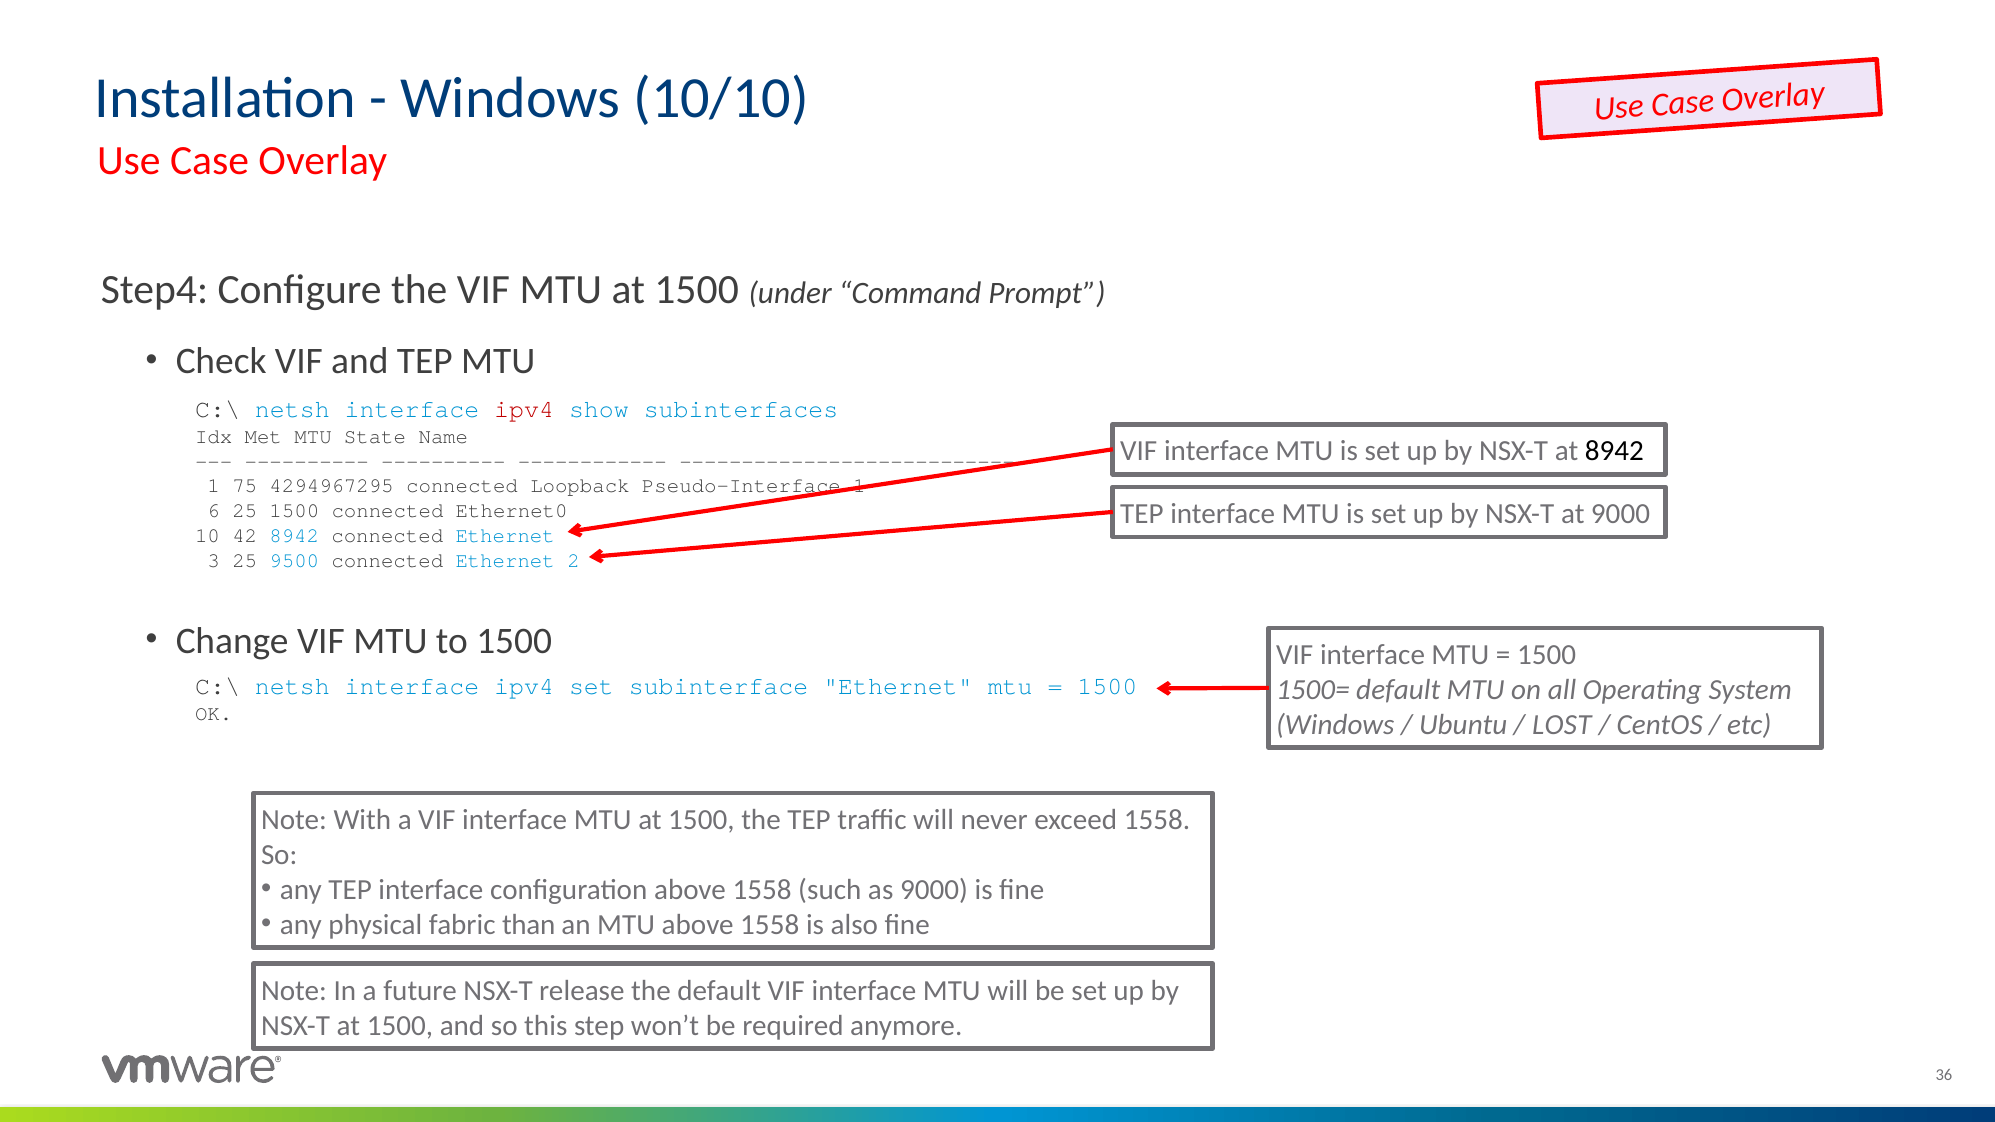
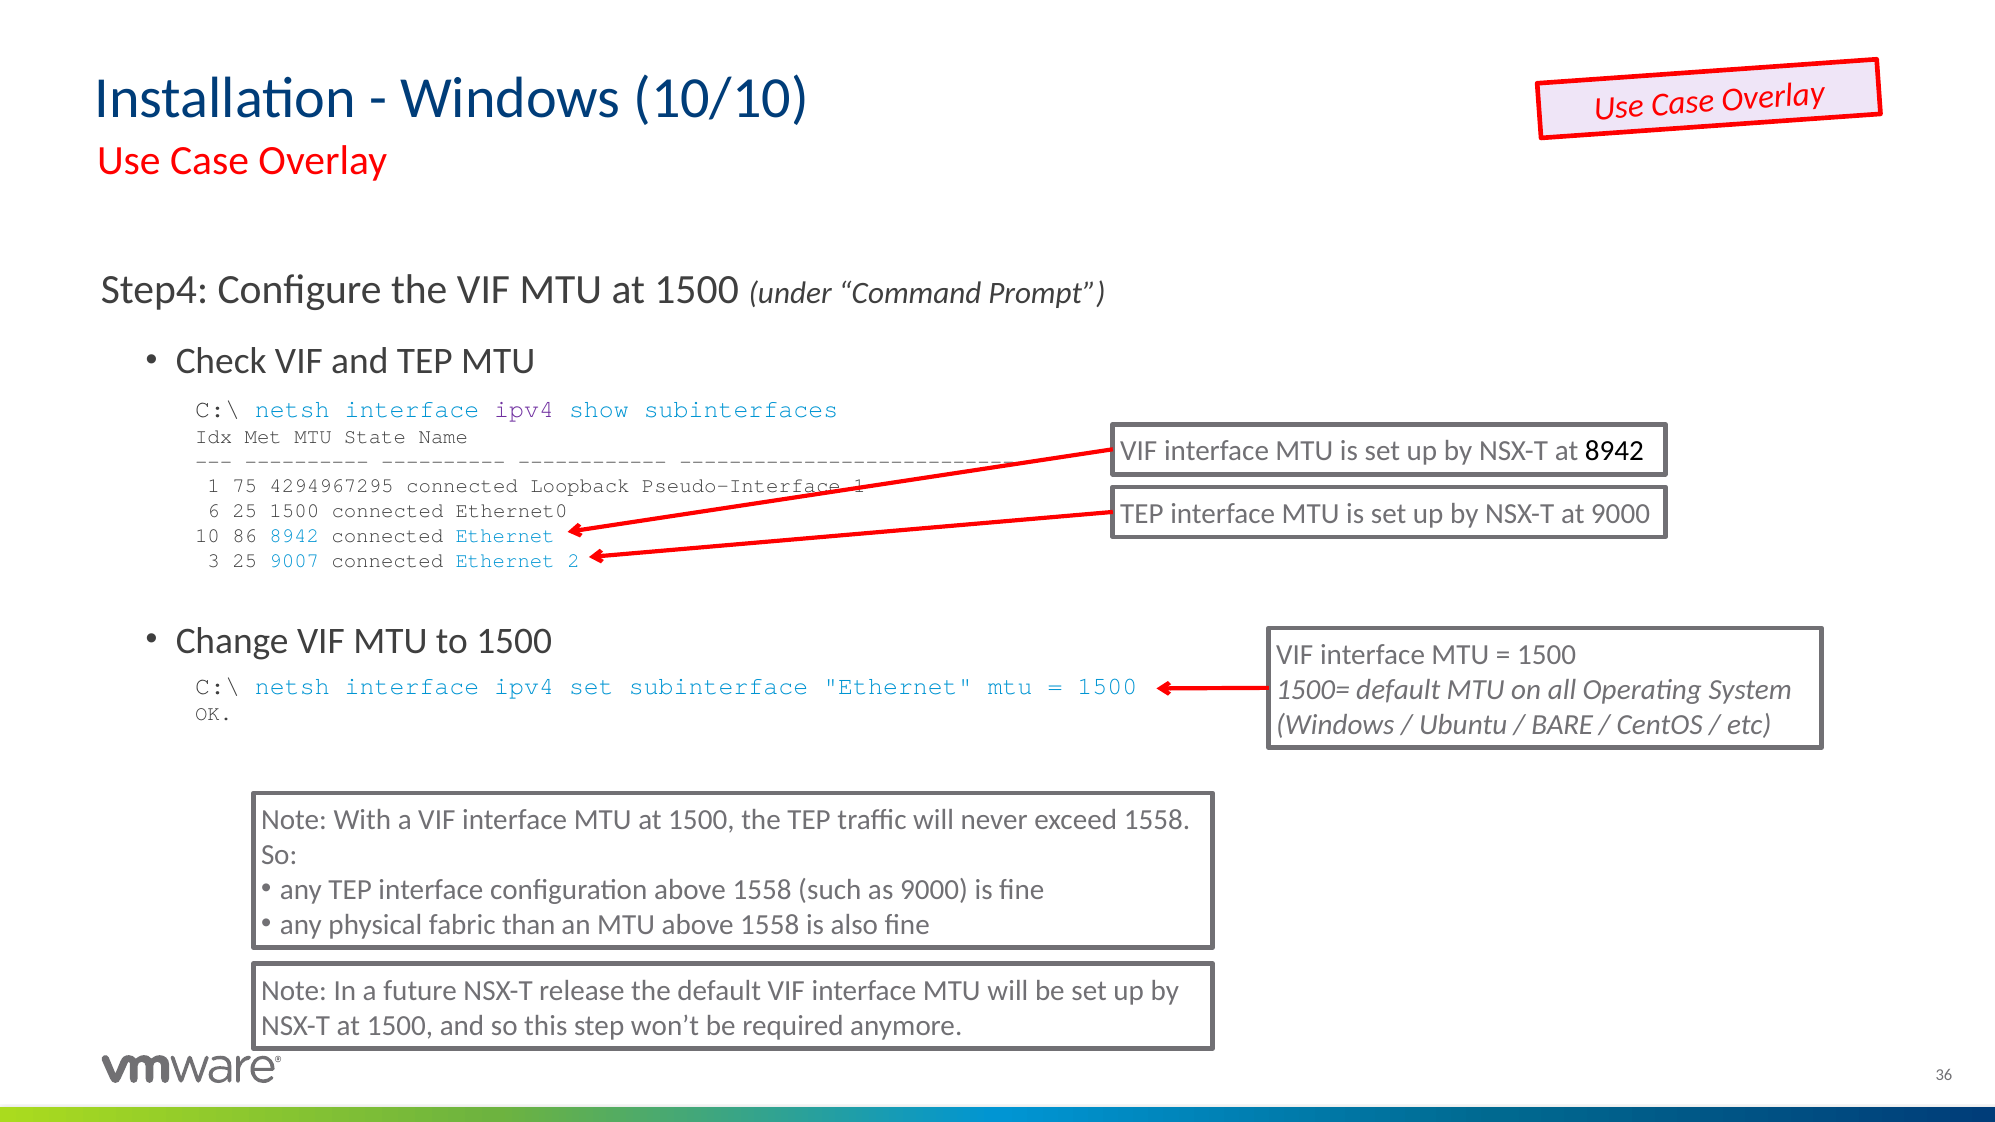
ipv4 colour: red -> purple (524, 409)
42: 42 -> 86 (245, 536)
9500: 9500 -> 9007 (294, 561)
LOST: LOST -> BARE (1562, 725)
